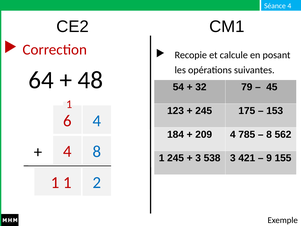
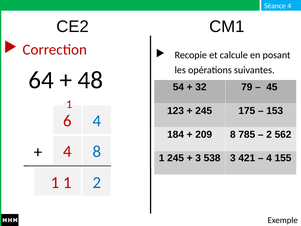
209 4: 4 -> 8 (233, 134)
8: 8 -> 2 (269, 134)
9: 9 -> 4 (269, 158)
